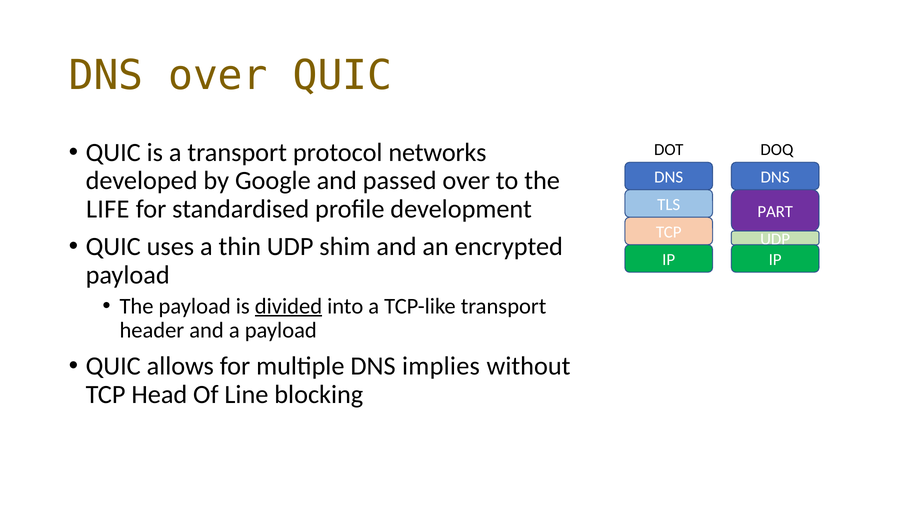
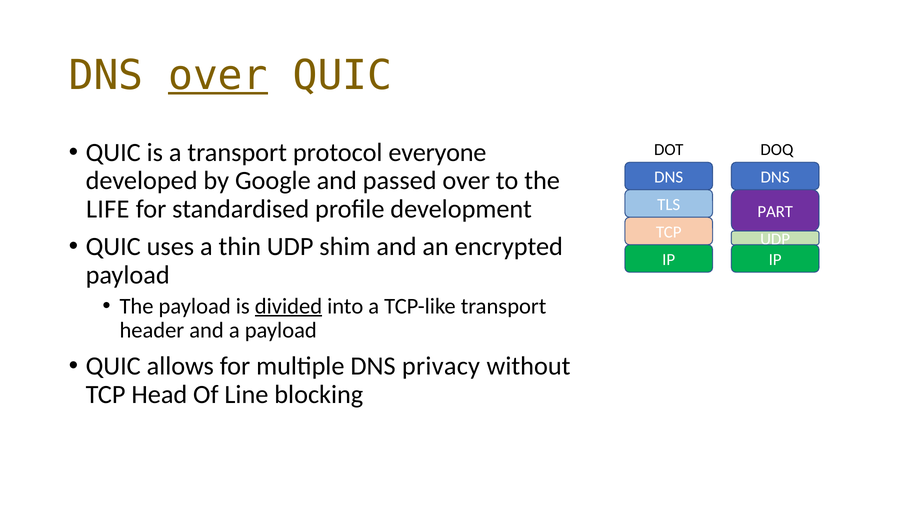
over underline: none -> present (218, 76)
networks: networks -> everyone (437, 152)
implies: implies -> privacy (441, 366)
